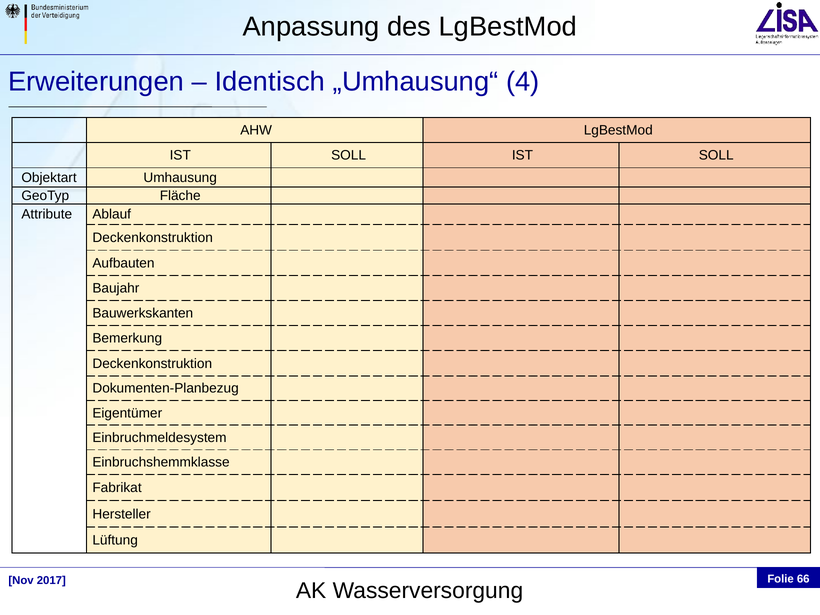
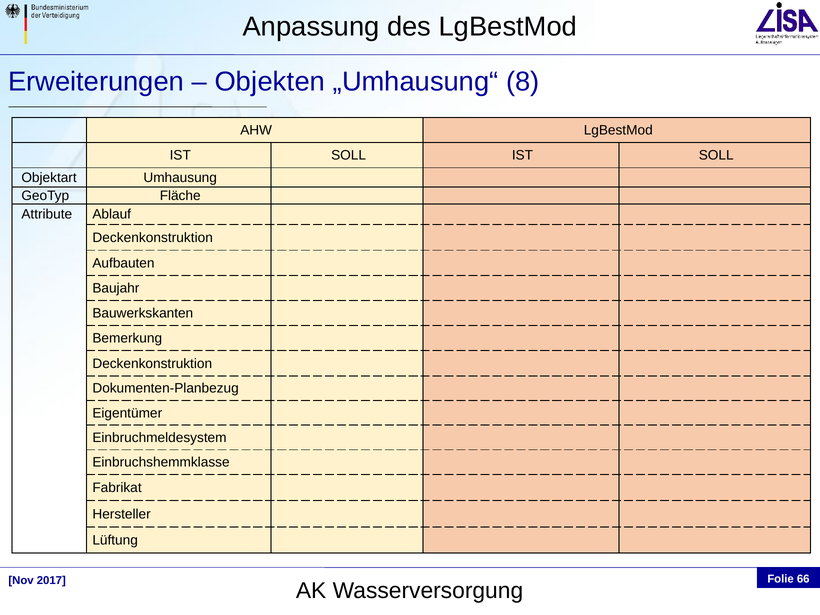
Identisch: Identisch -> Objekten (270, 82)
4: 4 -> 8 (523, 82)
